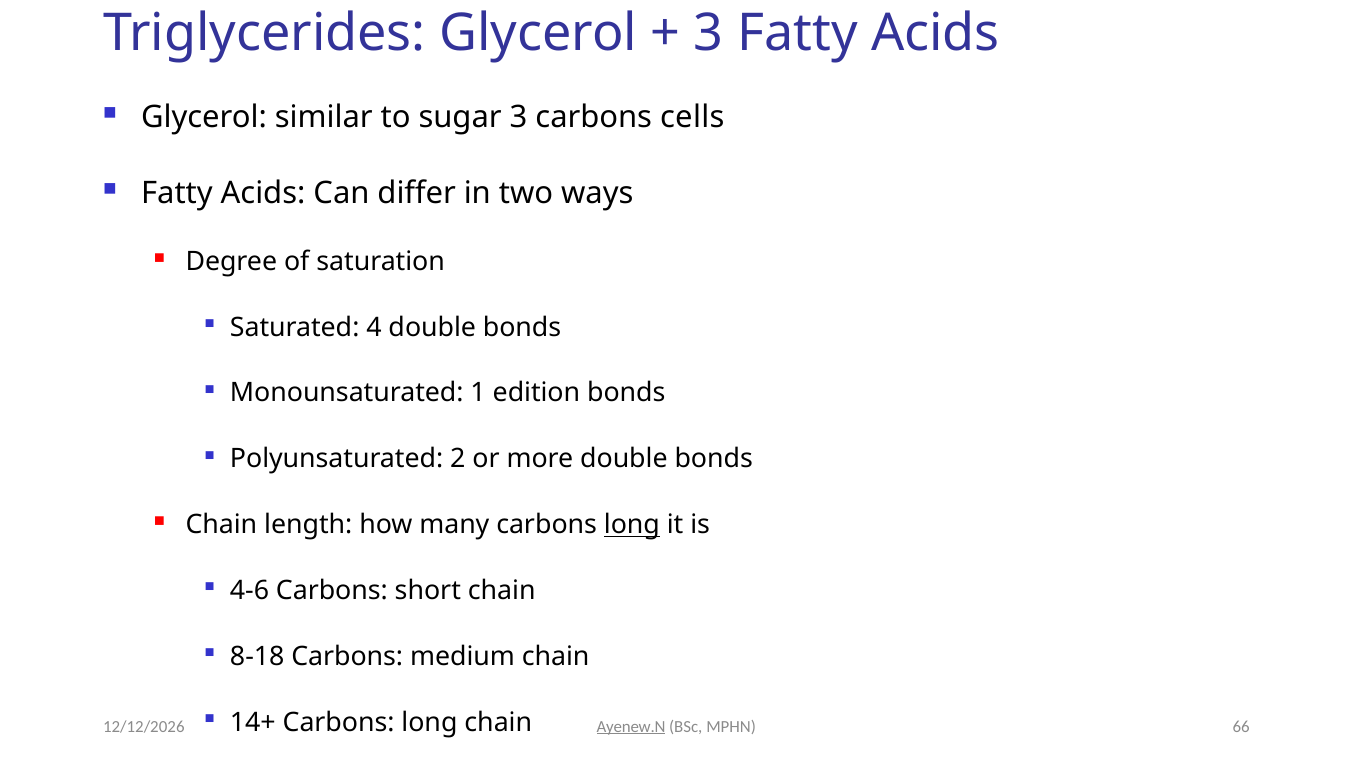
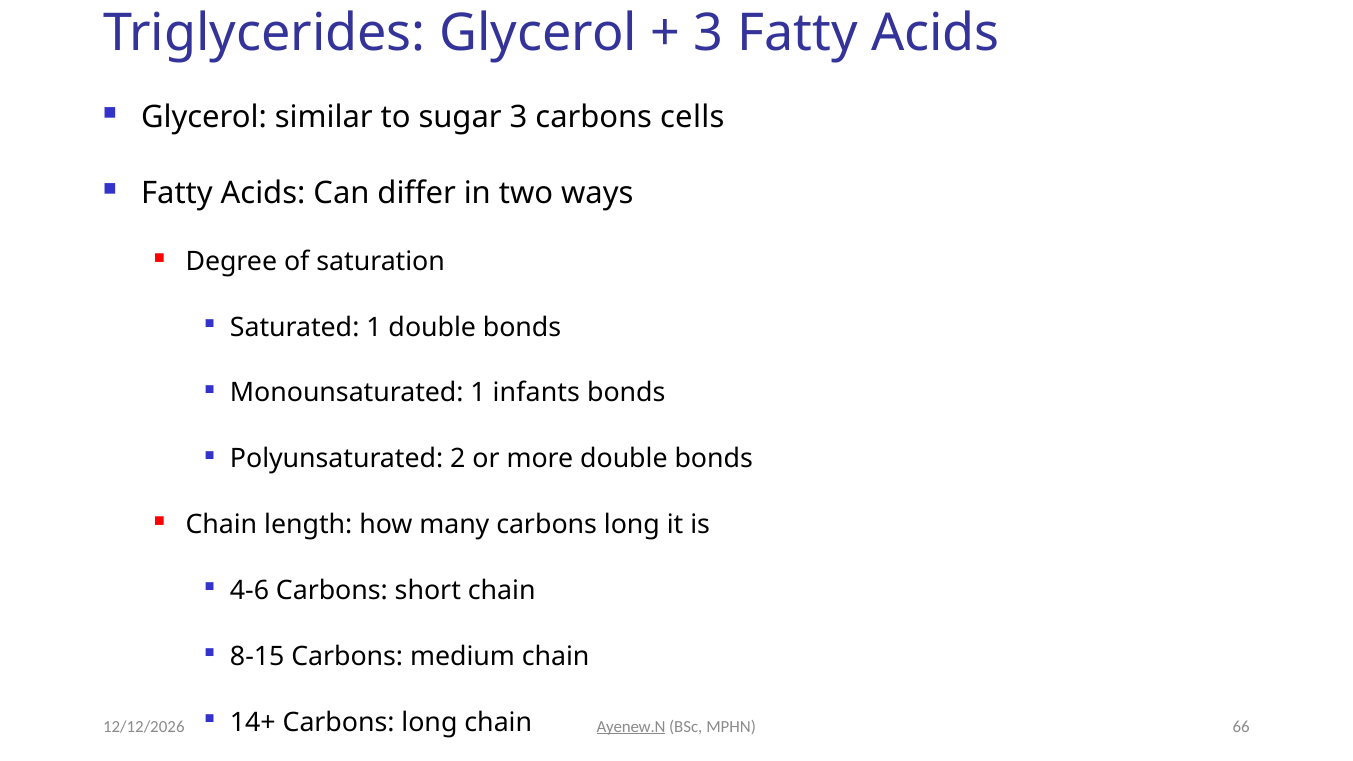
Saturated 4: 4 -> 1 (374, 327)
edition: edition -> infants (536, 393)
long underline: present -> none (632, 525)
8-18: 8-18 -> 8-15 (257, 657)
